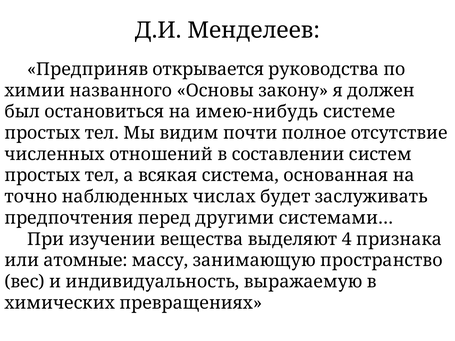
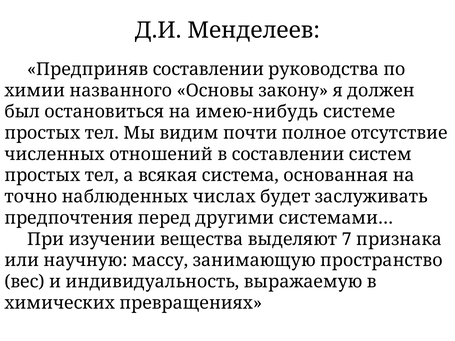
Предприняв открывается: открывается -> составлении (208, 69)
4: 4 -> 7 (347, 239)
атомные: атомные -> научную (86, 261)
